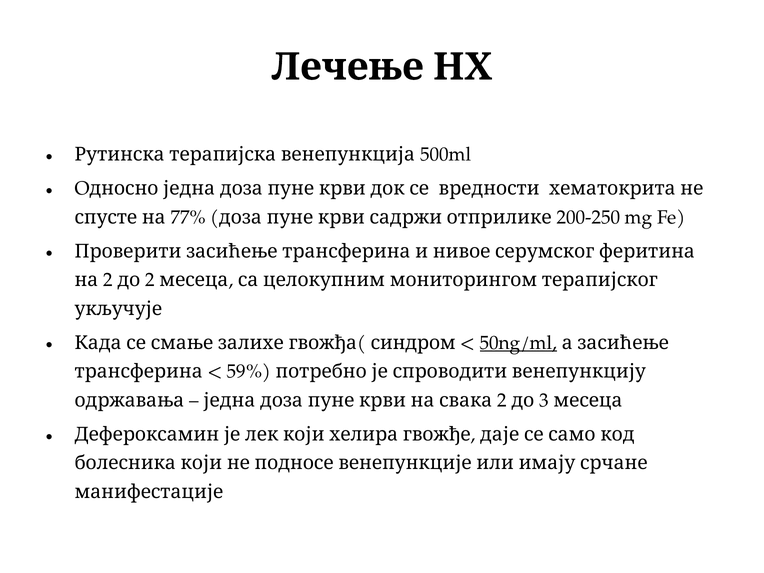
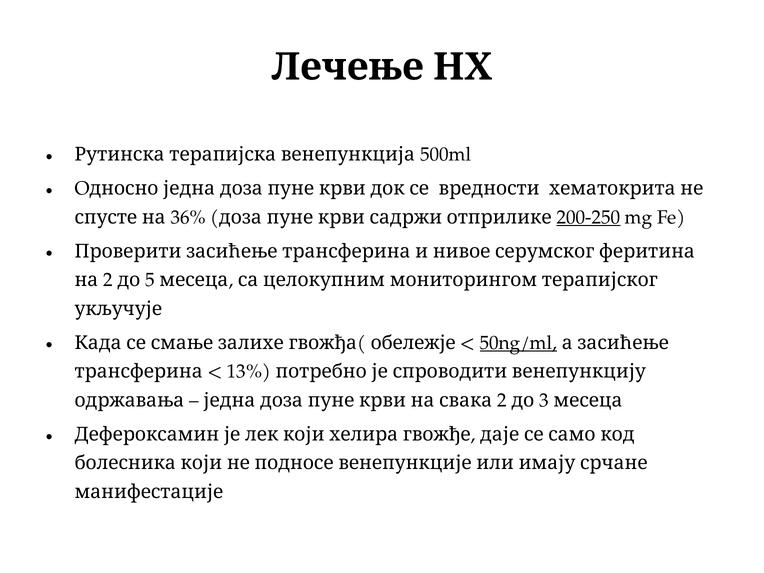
77%: 77% -> 36% (188, 217)
200-250 underline: none -> present (588, 217)
2 2: 2 -> 5 (150, 280)
синдром: синдром -> обележје (413, 343)
59%: 59% -> 13% (249, 372)
